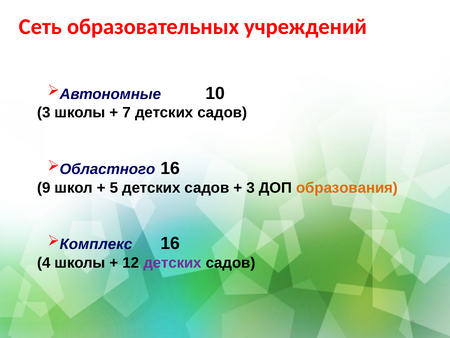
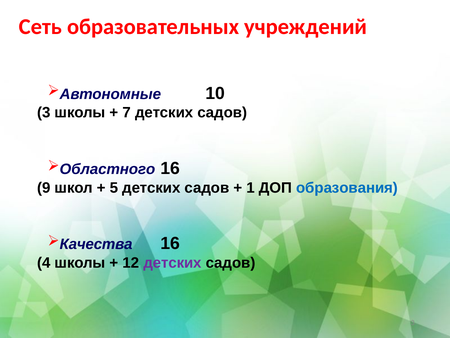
3: 3 -> 1 (251, 187)
образования colour: orange -> blue (347, 187)
Комплекс: Комплекс -> Качества (96, 244)
